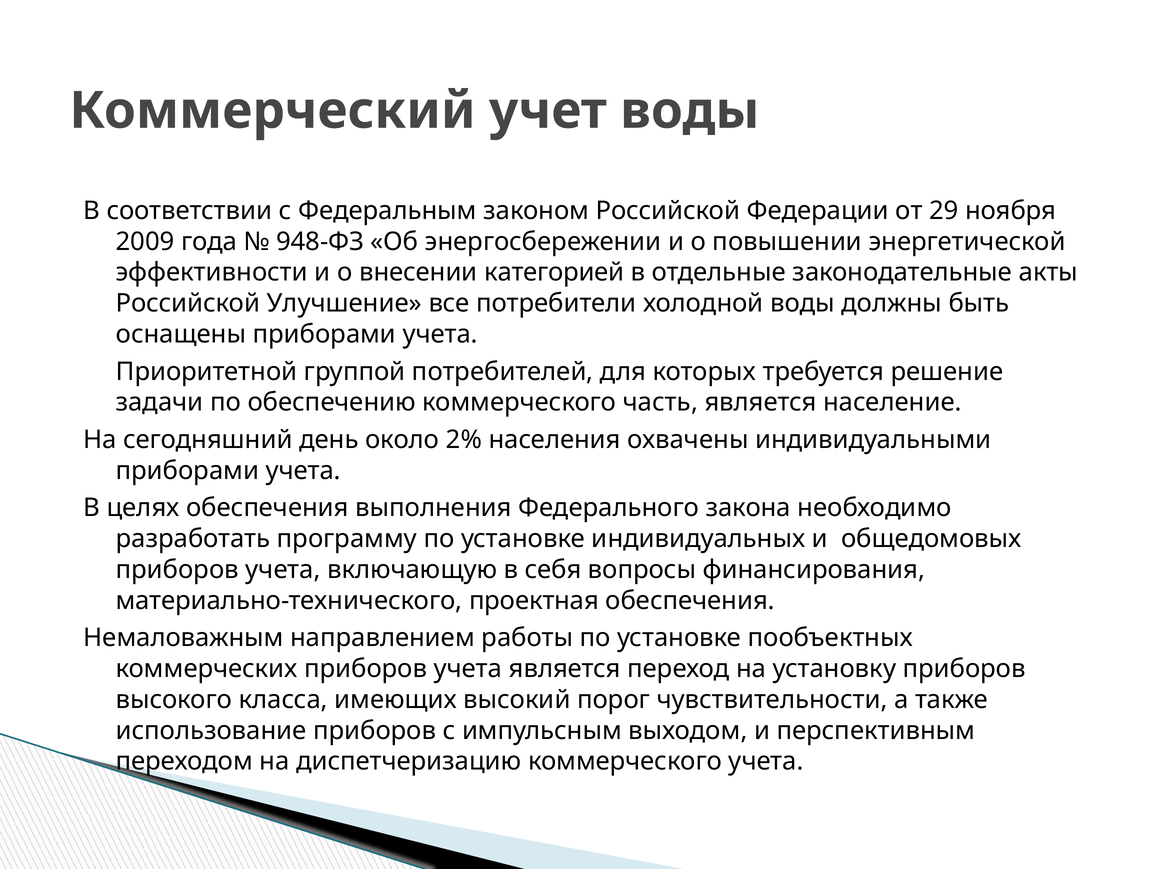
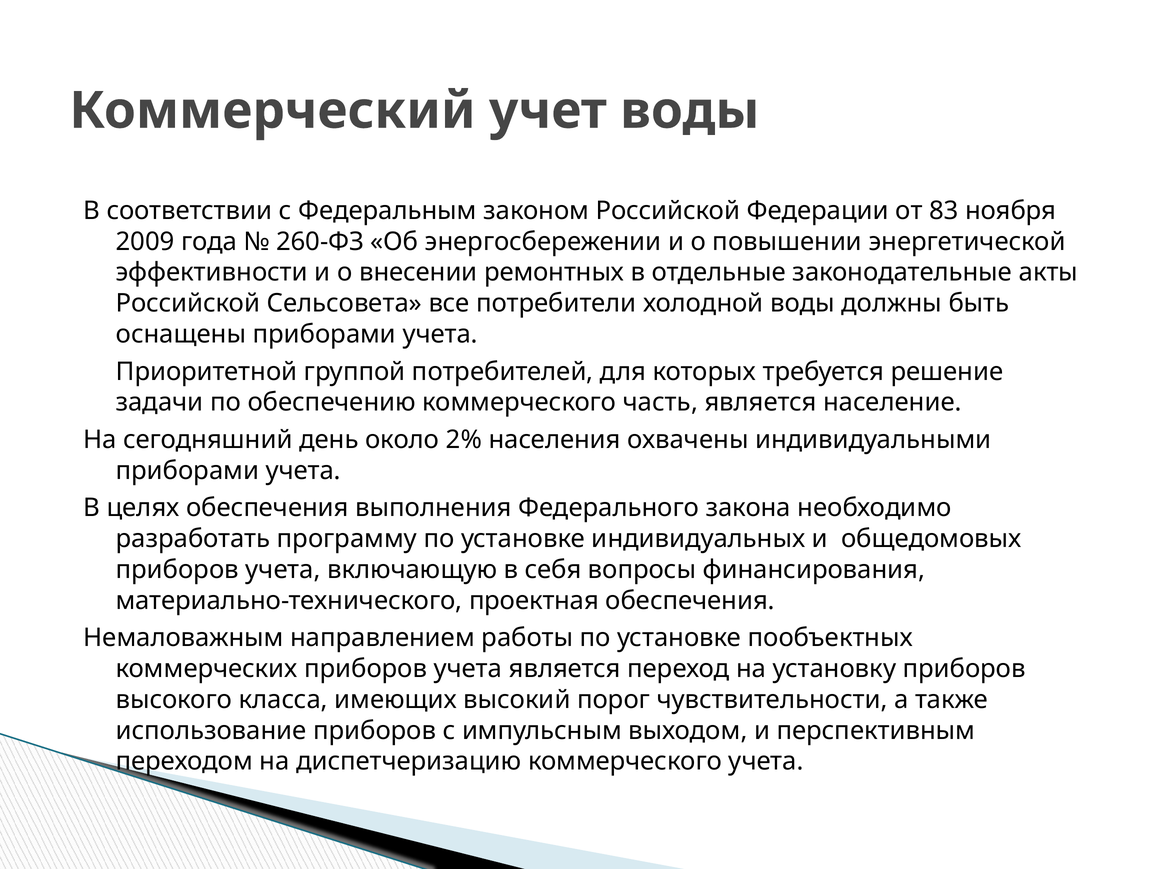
29: 29 -> 83 (944, 211)
948-ФЗ: 948-ФЗ -> 260-ФЗ (320, 242)
категорией: категорией -> ремонтных (554, 273)
Улучшение: Улучшение -> Сельсовета (344, 303)
